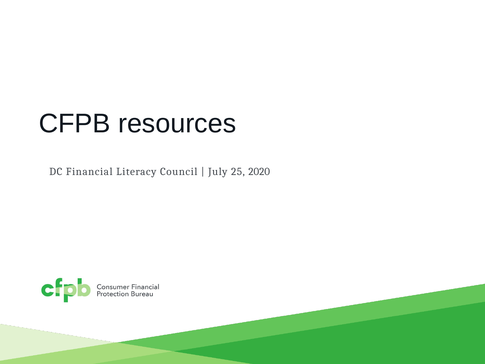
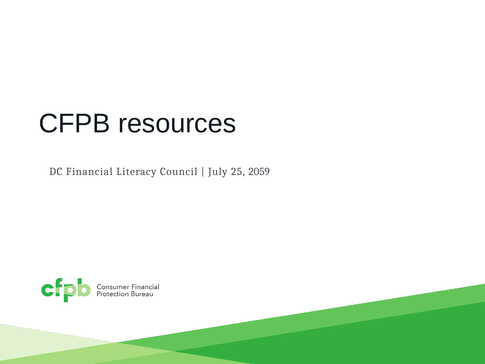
2020: 2020 -> 2059 (259, 172)
